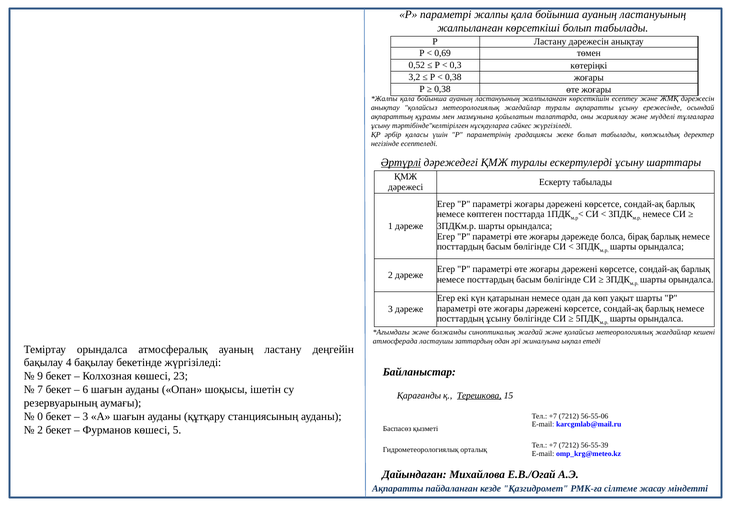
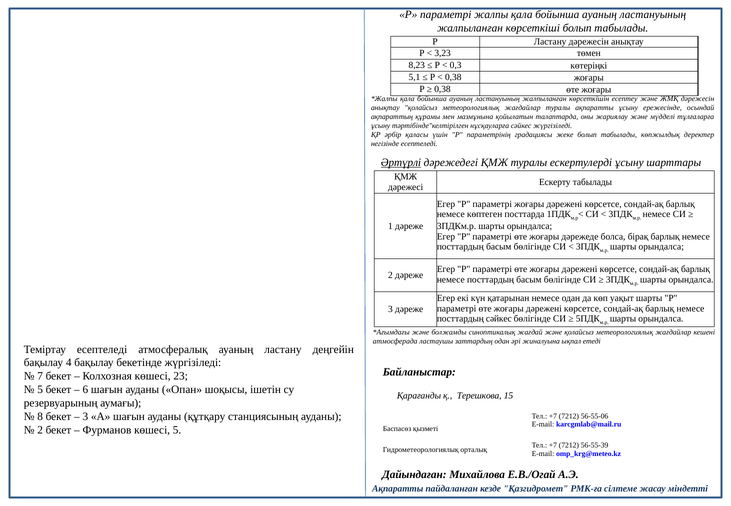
0,69: 0,69 -> 3,23 (443, 53)
0,52: 0,52 -> 8,23 (417, 65)
3,2: 3,2 -> 5,1 (414, 77)
посттардың ұсыну: ұсыну -> сәйкес (499, 319)
Теміртау орындалса: орындалса -> есептеледі (102, 349)
9: 9 -> 7 (40, 376)
7: 7 -> 5 (40, 390)
Терешкова underline: present -> none (479, 395)
0: 0 -> 8 (40, 417)
